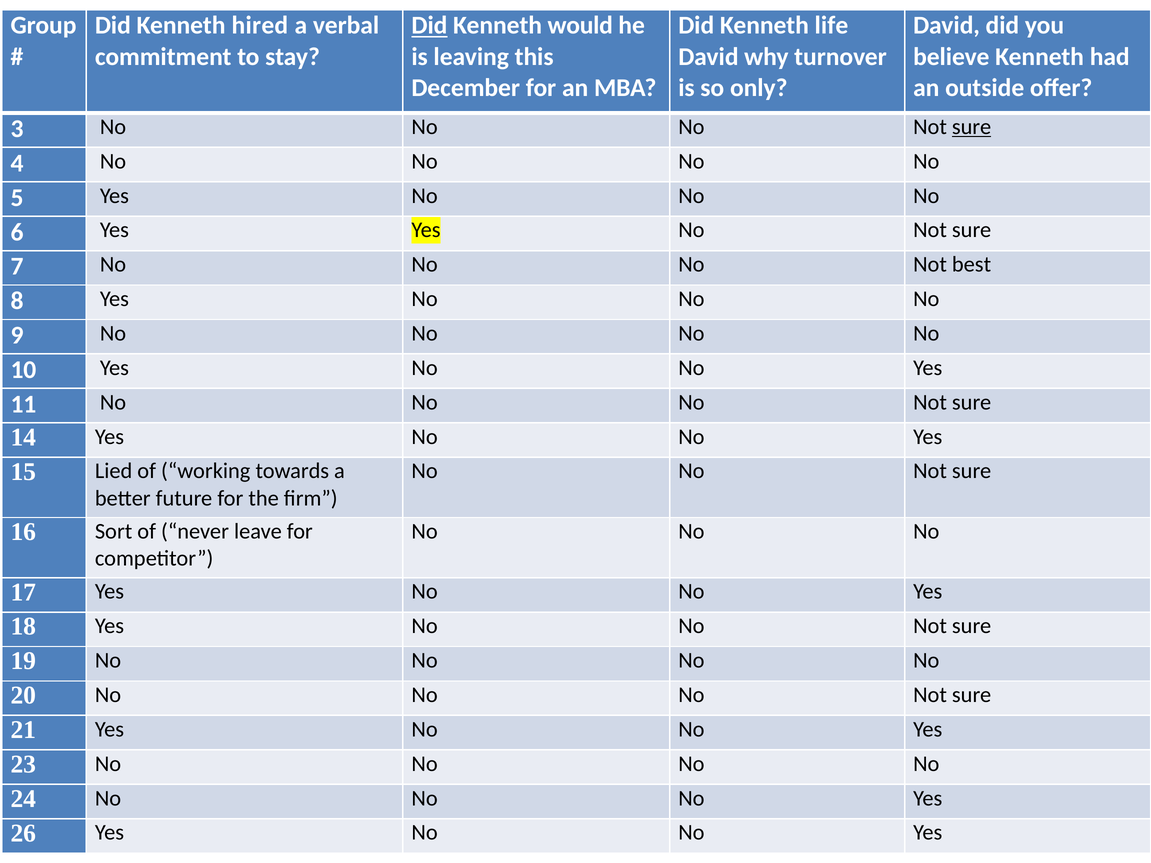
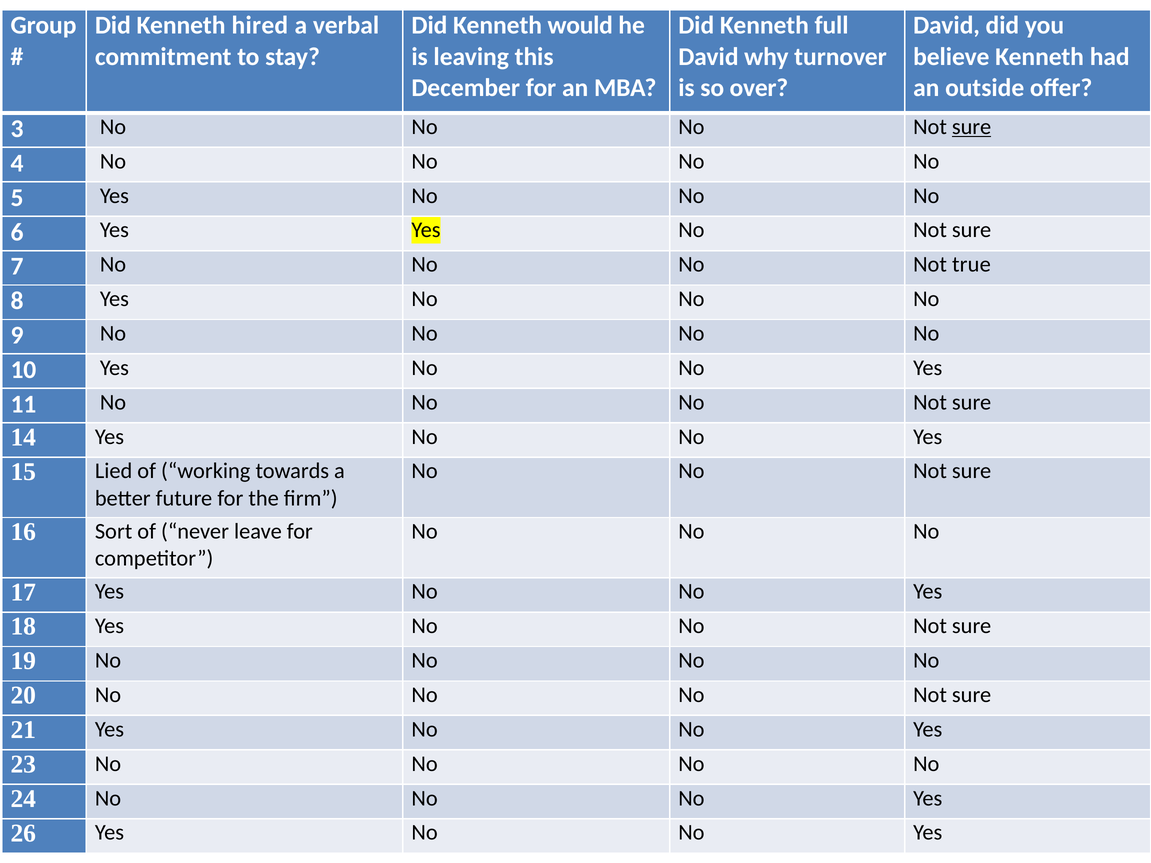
Did underline: present -> none (429, 26)
life: life -> full (832, 26)
only: only -> over (759, 88)
best: best -> true (971, 265)
